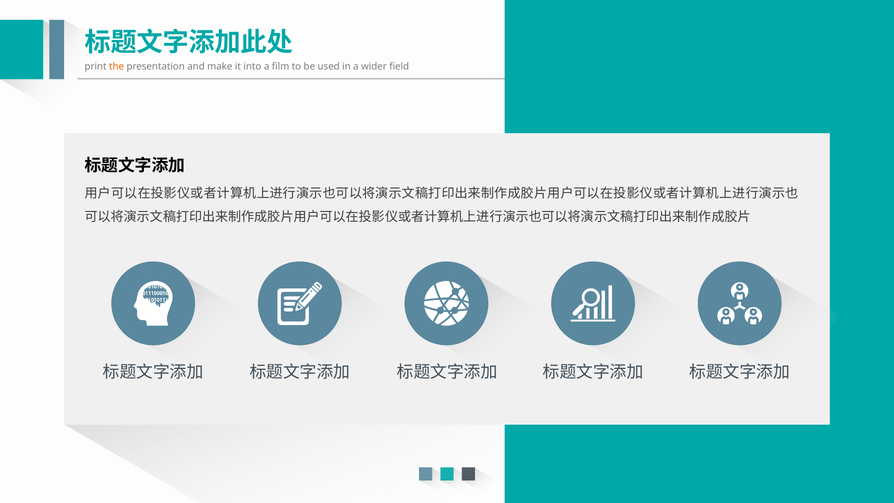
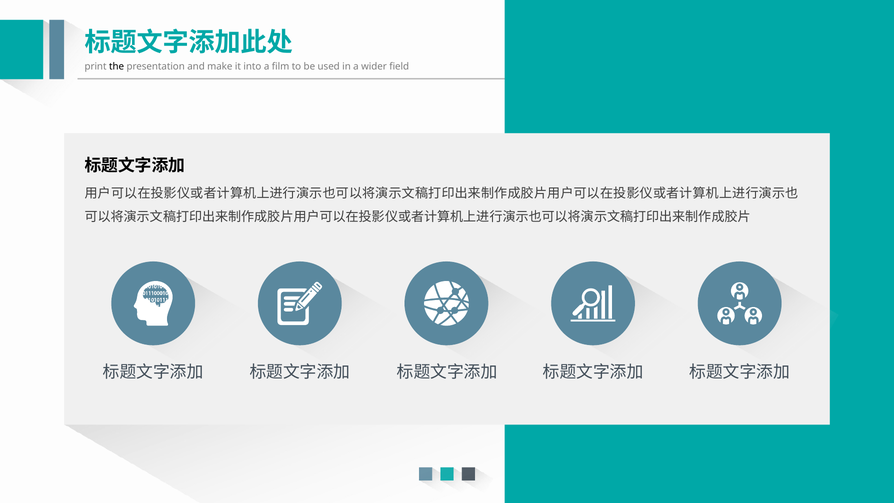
the colour: orange -> black (117, 67)
